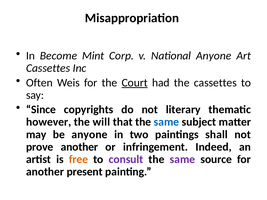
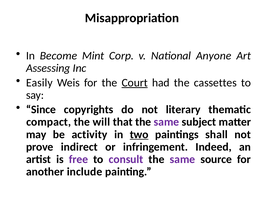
Cassettes: Cassettes -> Assessing (48, 68)
Often: Often -> Easily (39, 83)
however: however -> compact (49, 122)
same colour: blue -> purple (166, 122)
be anyone: anyone -> activity (89, 135)
two underline: none -> present (139, 135)
prove another: another -> indirect (79, 147)
free colour: orange -> purple (78, 159)
present: present -> include (85, 172)
